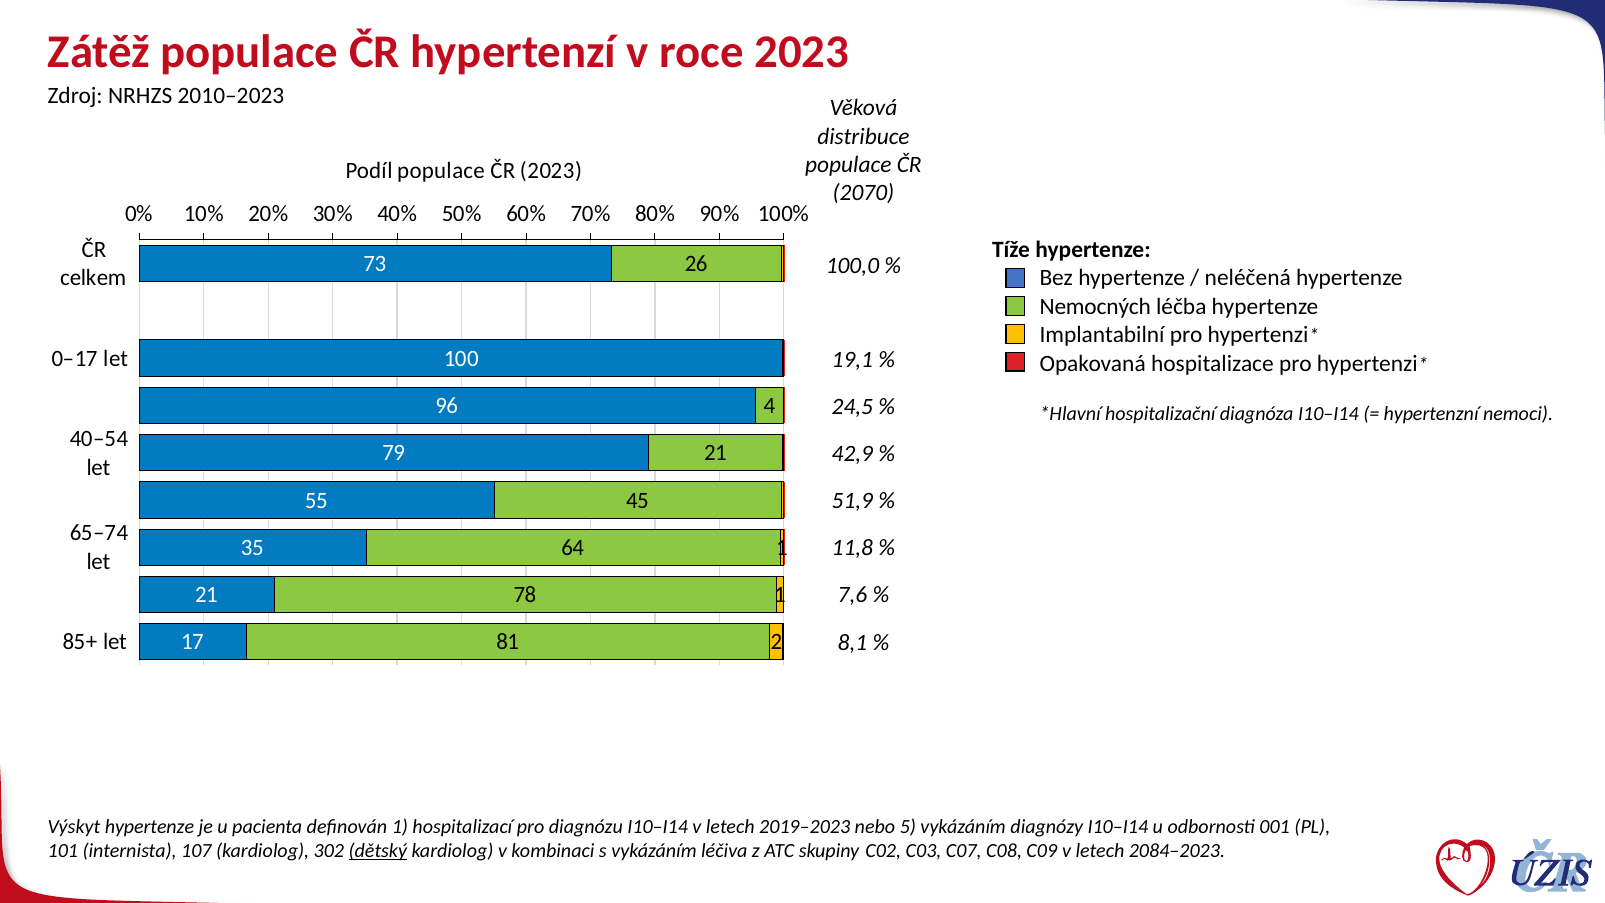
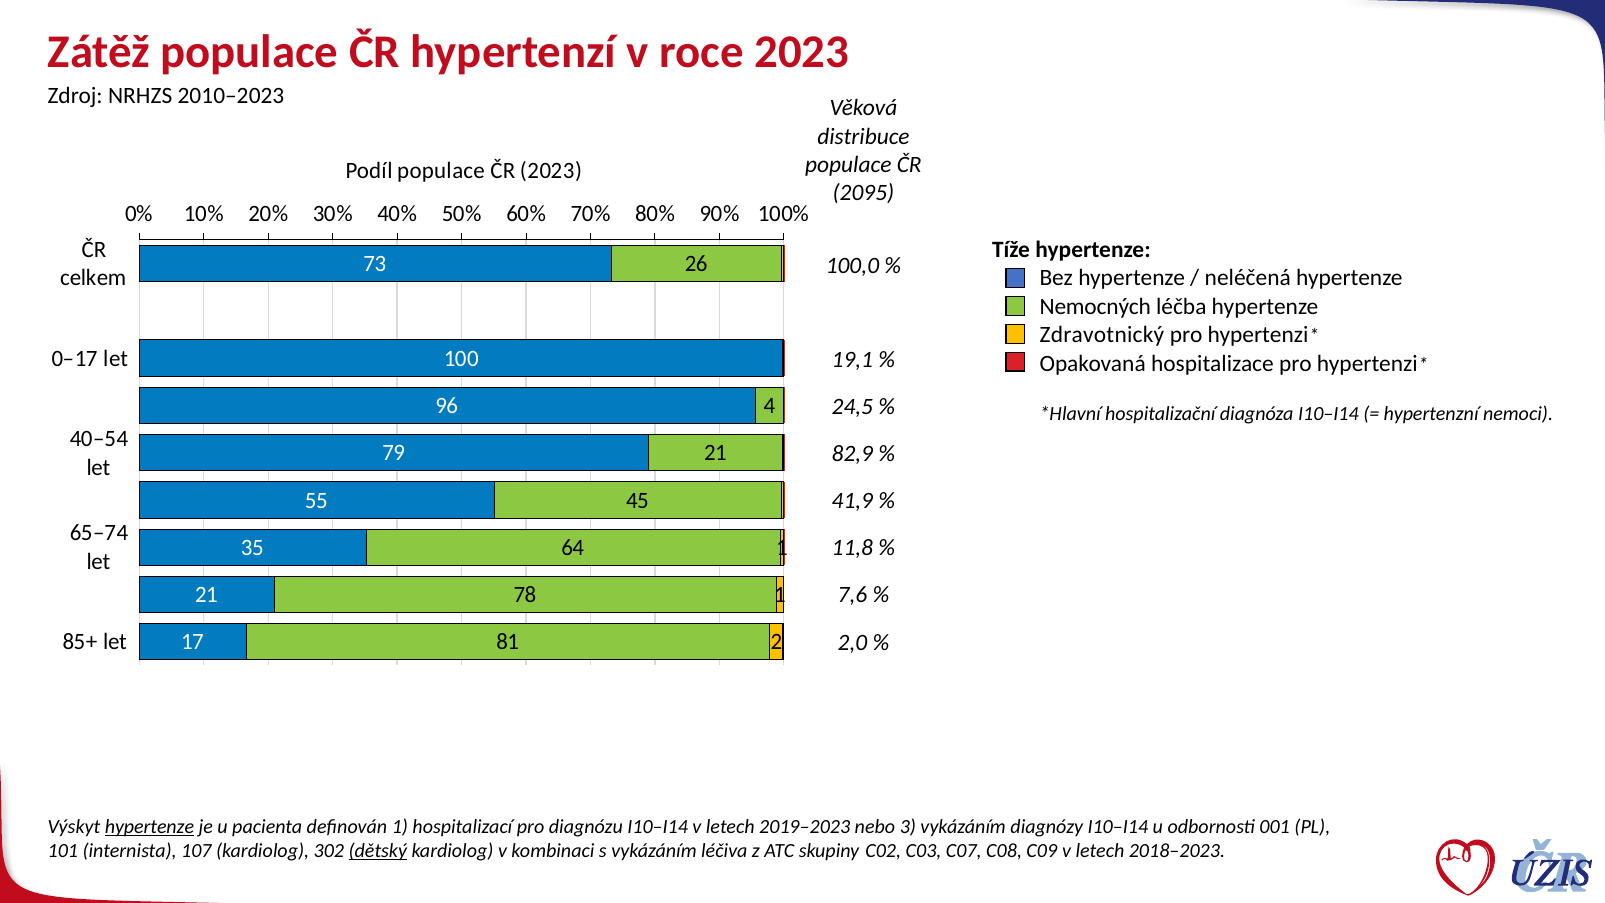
2070: 2070 -> 2095 (863, 193)
Implantabilní: Implantabilní -> Zdravotnický (1102, 335)
42,9: 42,9 -> 82,9 (852, 454)
51,9: 51,9 -> 41,9 (852, 501)
8,1: 8,1 -> 2,0 (852, 642)
hypertenze underline: none -> present (149, 827)
5: 5 -> 3 (908, 827)
2084–2023: 2084–2023 -> 2018–2023 (1177, 851)
